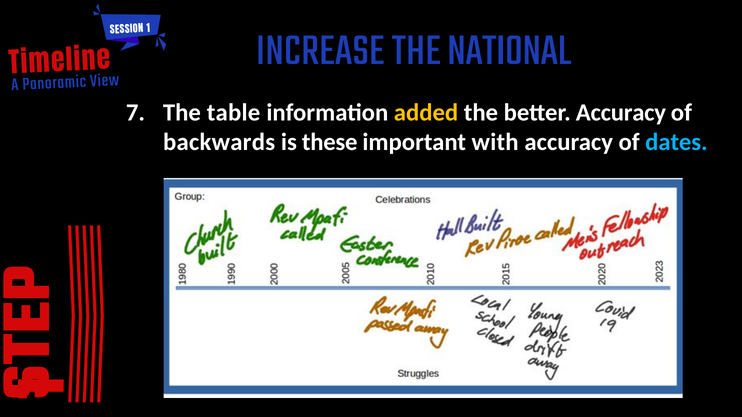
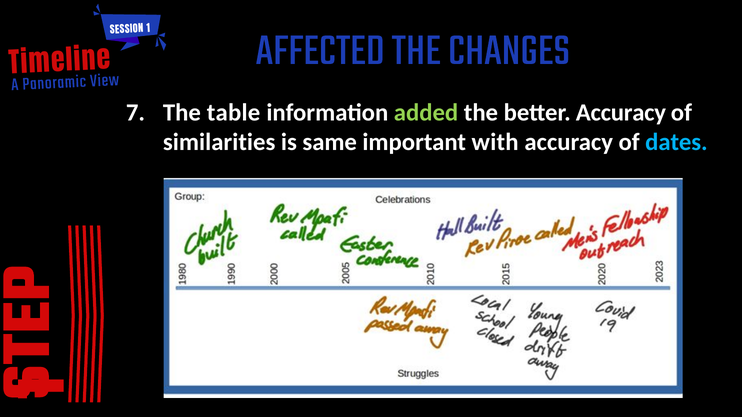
INCREASE: INCREASE -> AFFECTED (320, 49)
NATIONAL: NATIONAL -> CHANGES (509, 49)
added colour: yellow -> light green (426, 113)
backwards: backwards -> similarities (219, 142)
these: these -> same (330, 142)
